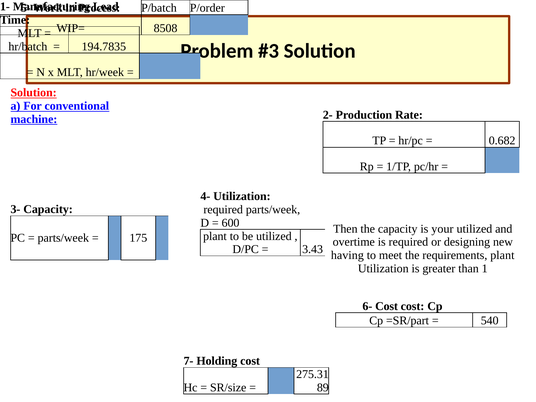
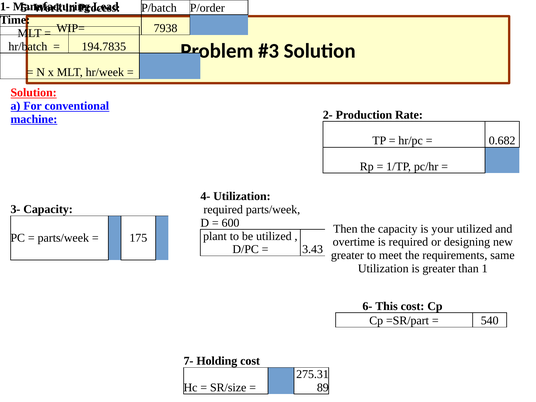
8508: 8508 -> 7938 (166, 28)
having: having -> greater (347, 255)
requirements plant: plant -> same (502, 255)
6- Cost: Cost -> This (387, 306)
